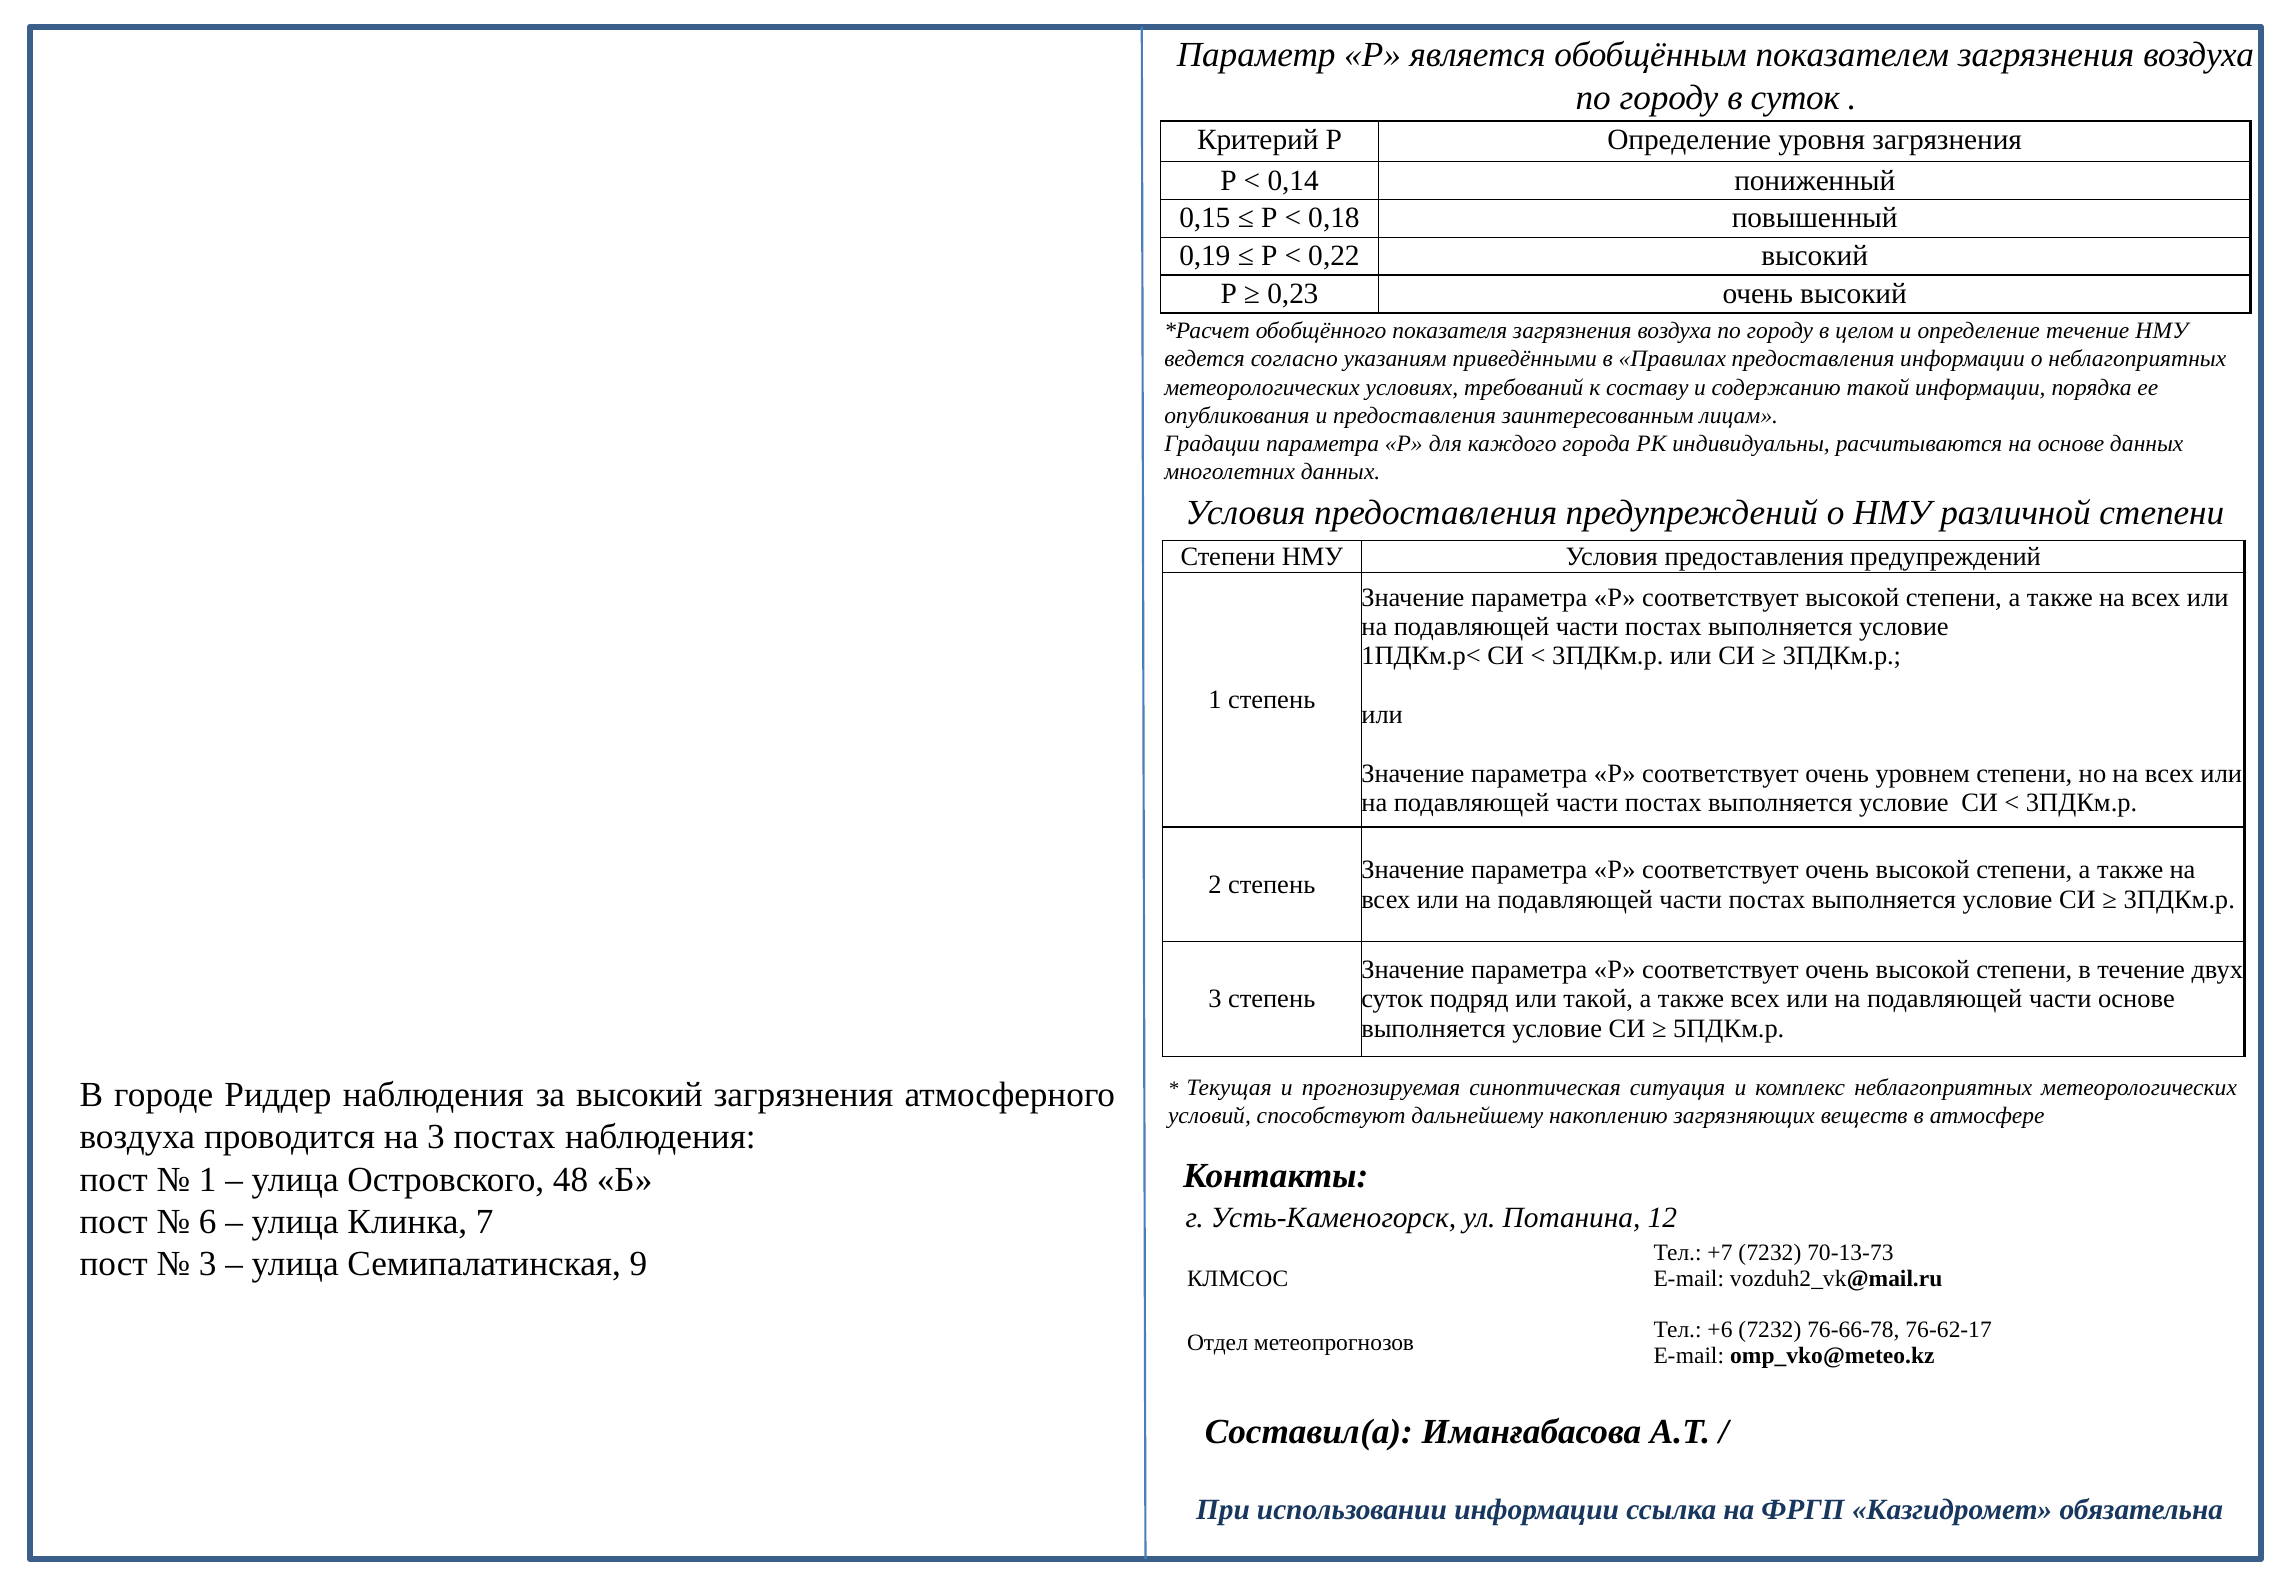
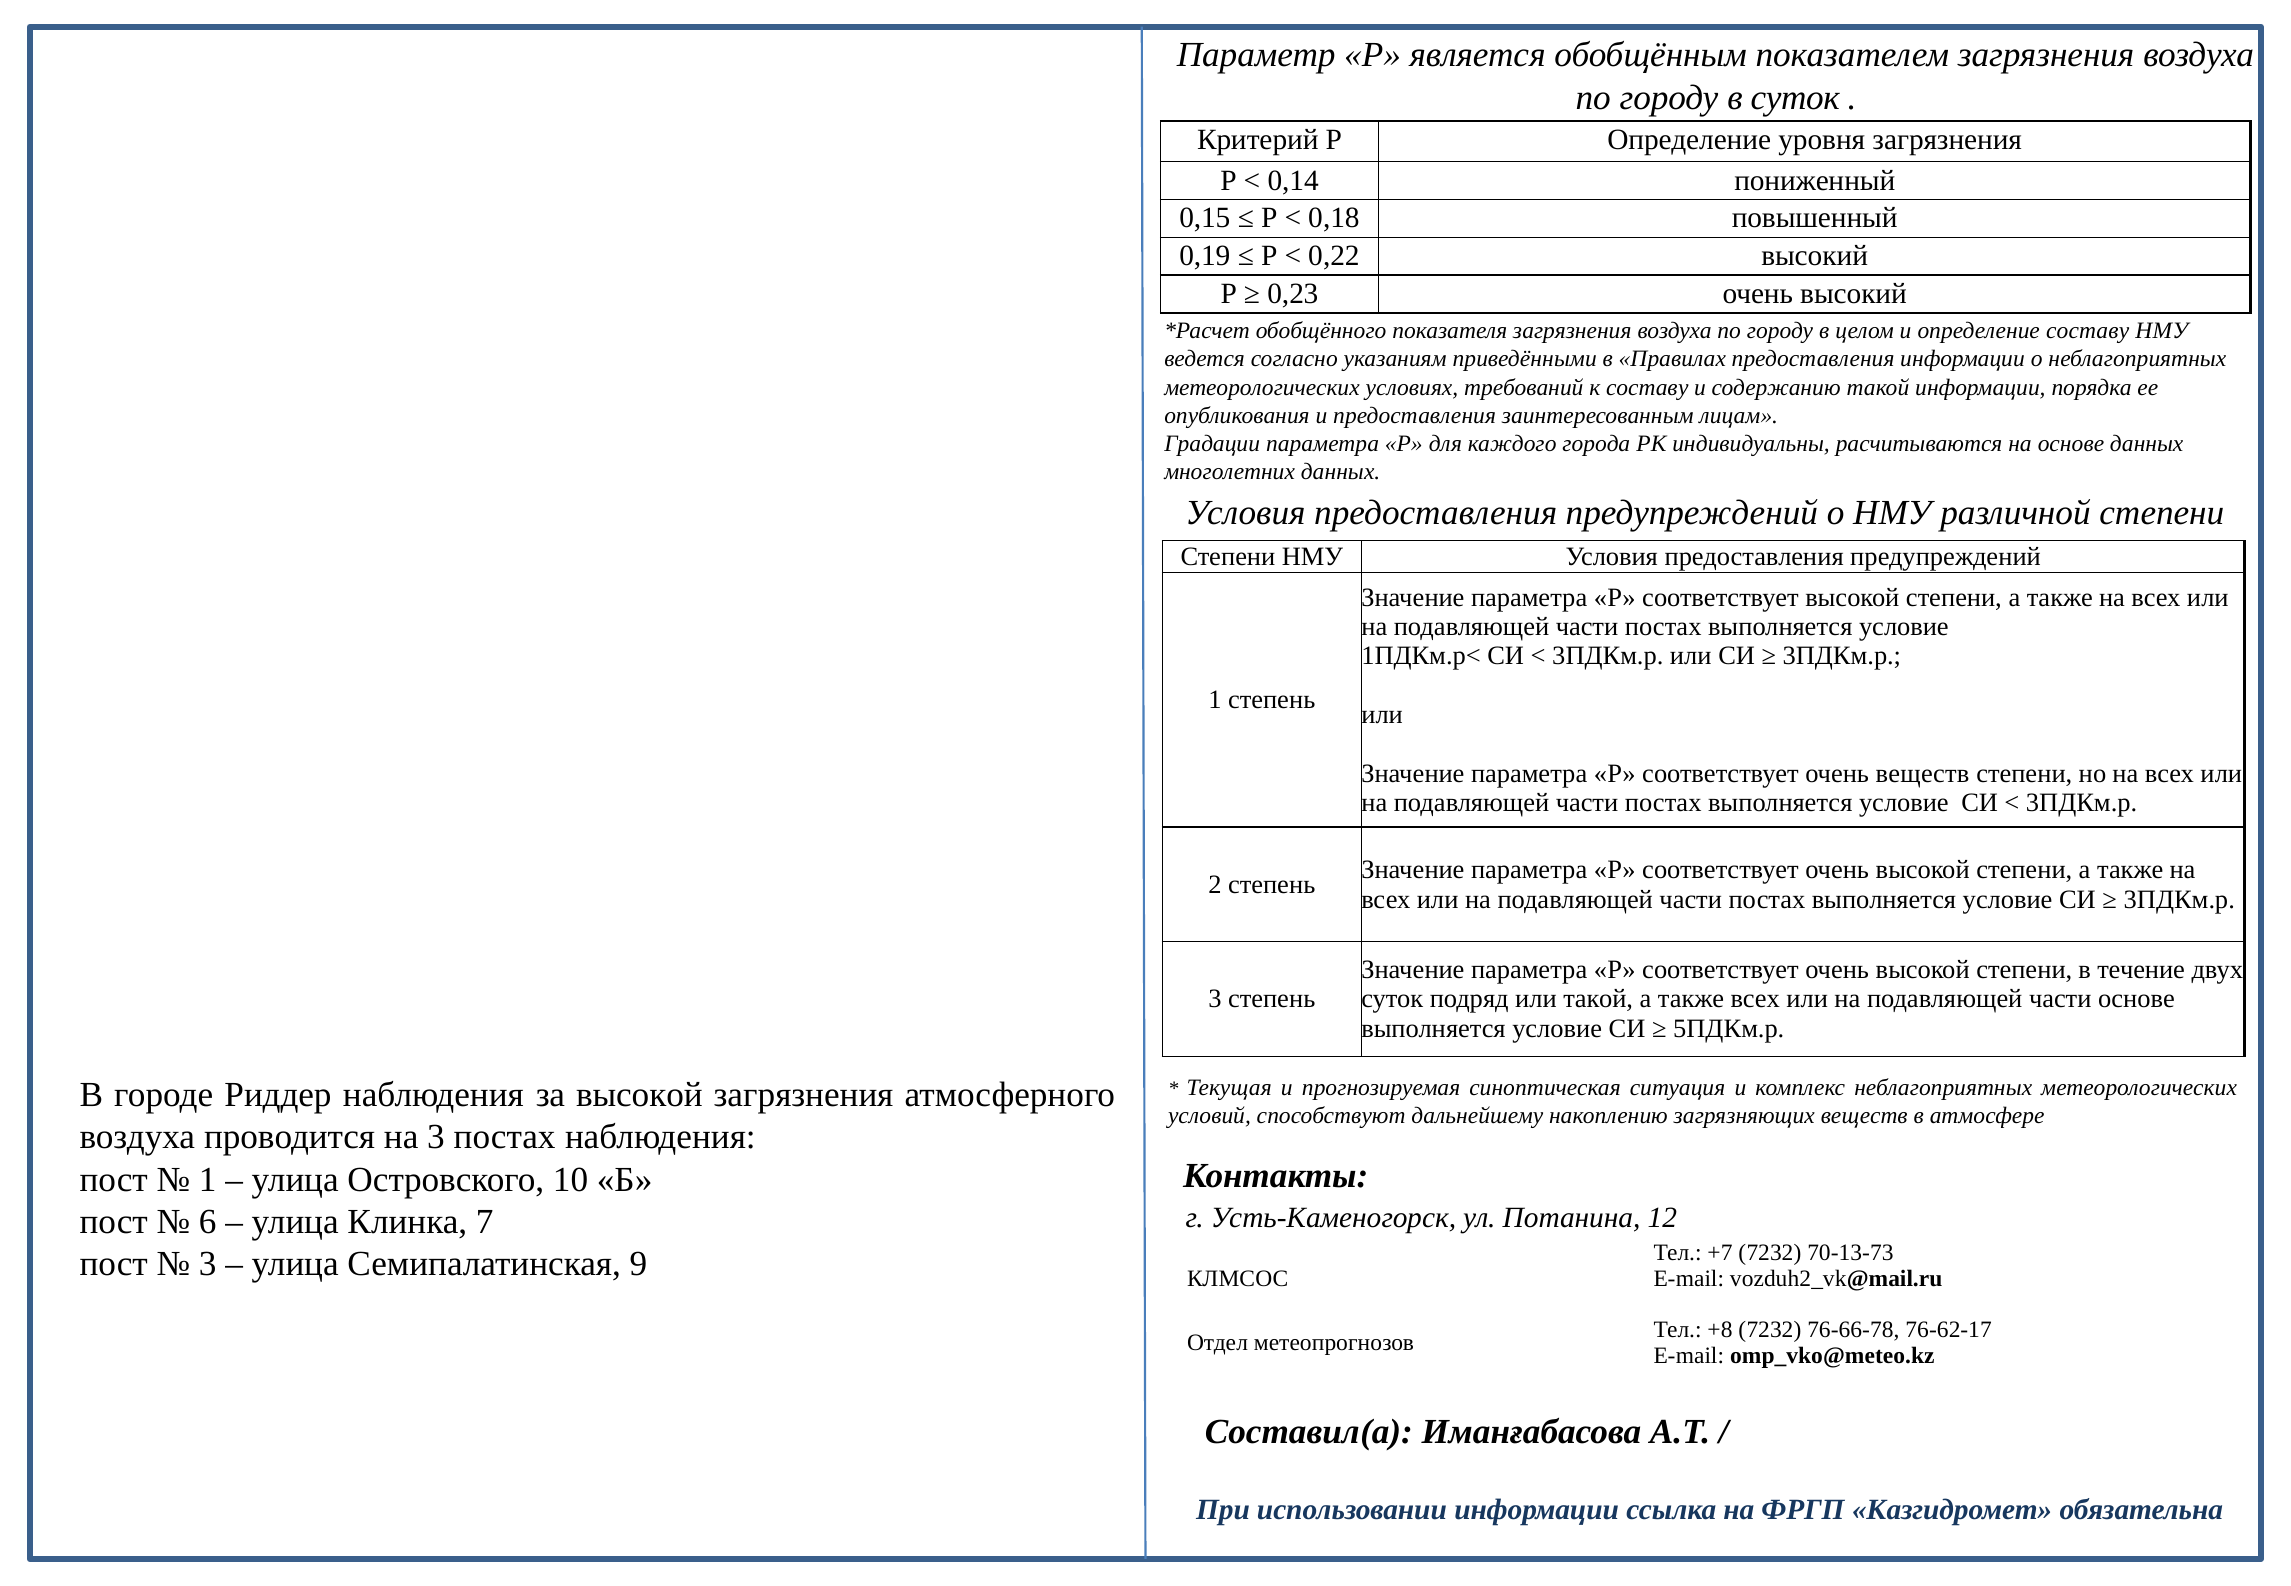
определение течение: течение -> составу (2088, 331)
очень уровнем: уровнем -> веществ (1923, 773)
за высокий: высокий -> высокой (639, 1095)
48: 48 -> 10 (571, 1179)
+6: +6 -> +8 (1720, 1330)
